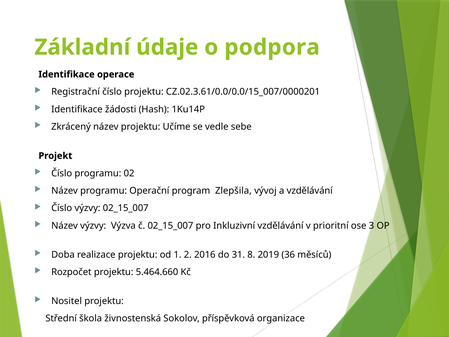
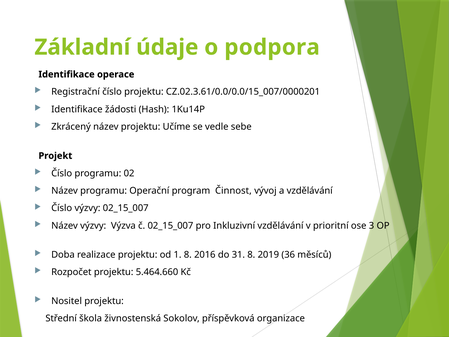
Zlepšila: Zlepšila -> Činnost (233, 191)
1 2: 2 -> 8 (188, 254)
